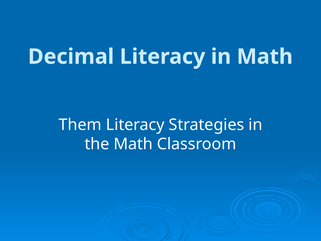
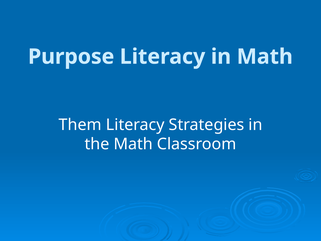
Decimal: Decimal -> Purpose (71, 57)
